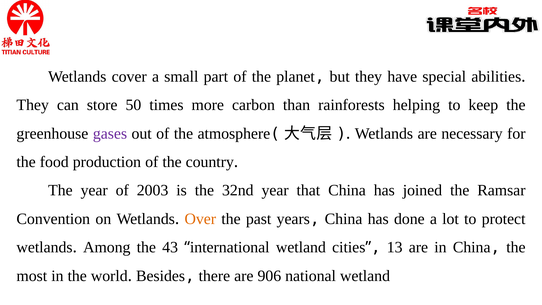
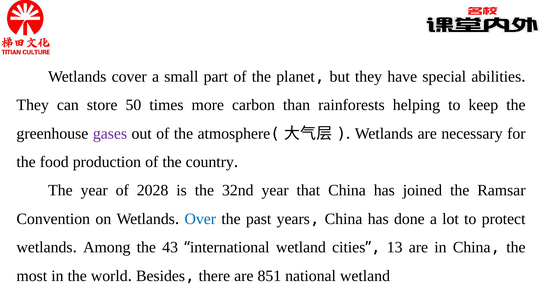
2003: 2003 -> 2028 (153, 190)
Over colour: orange -> blue (200, 219)
906: 906 -> 851 (269, 276)
